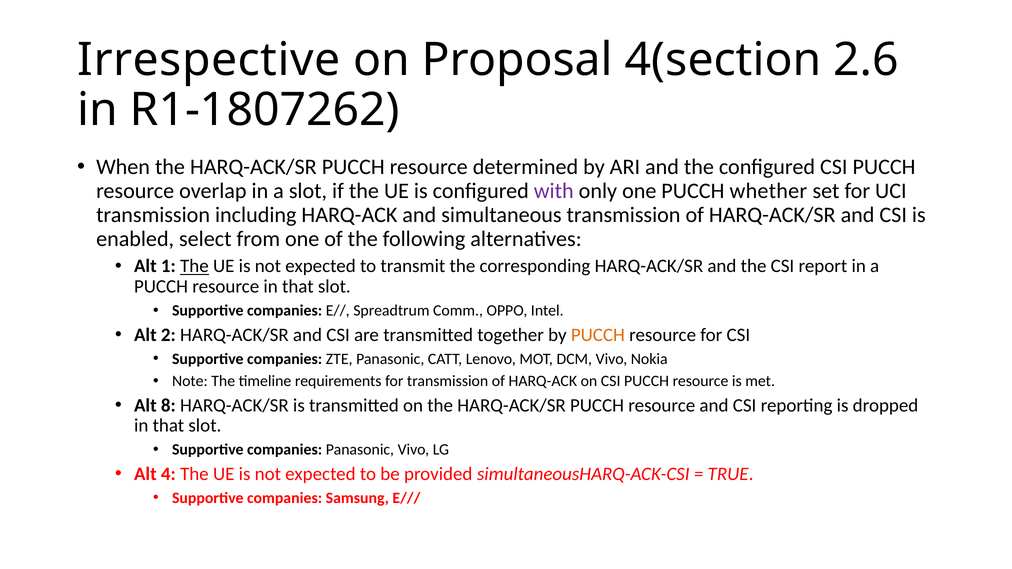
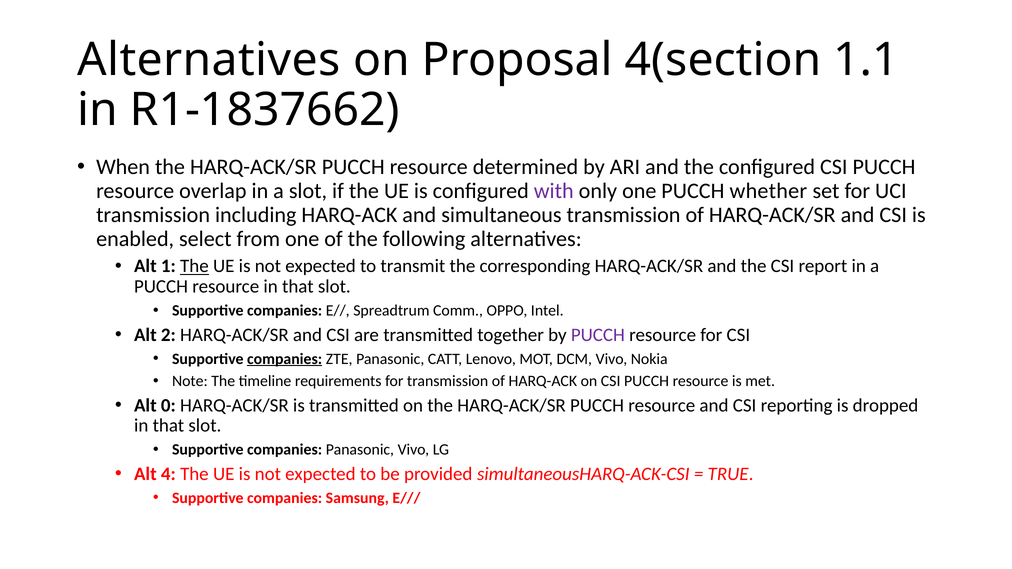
Irrespective: Irrespective -> Alternatives (209, 60)
2.6: 2.6 -> 1.1 (866, 60)
R1-1807262: R1-1807262 -> R1-1837662 (265, 110)
PUCCH colour: orange -> purple (598, 335)
companies underline: none -> present (285, 359)
8: 8 -> 0 (168, 405)
